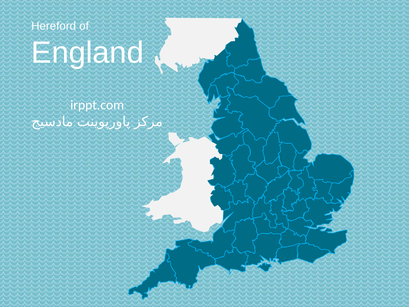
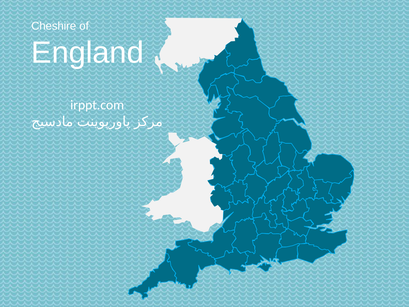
Hereford: Hereford -> Cheshire (54, 26)
